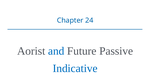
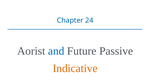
Indicative colour: blue -> orange (75, 69)
